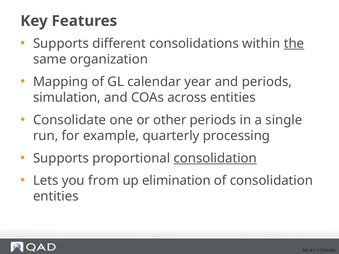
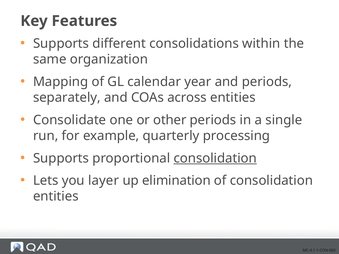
the underline: present -> none (294, 44)
simulation: simulation -> separately (67, 98)
from: from -> layer (104, 181)
